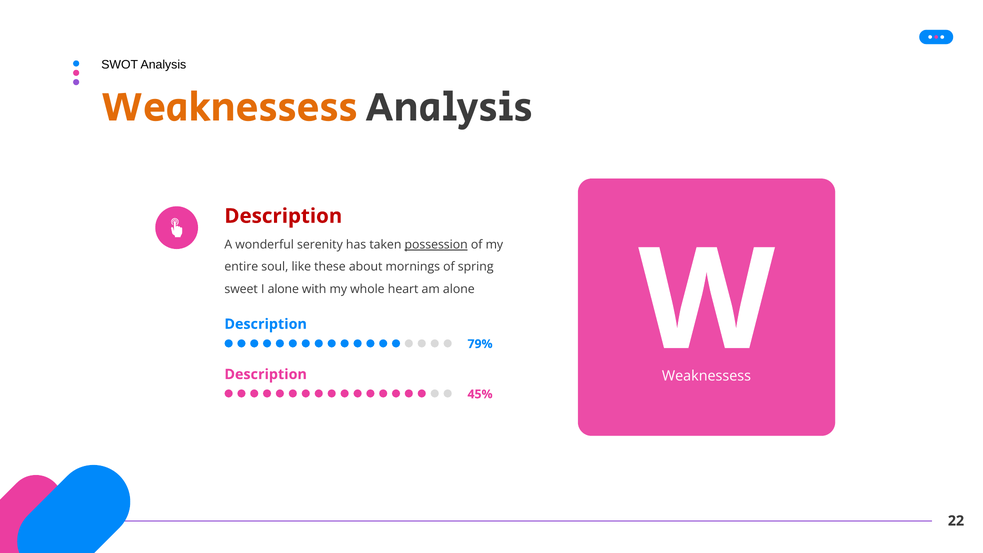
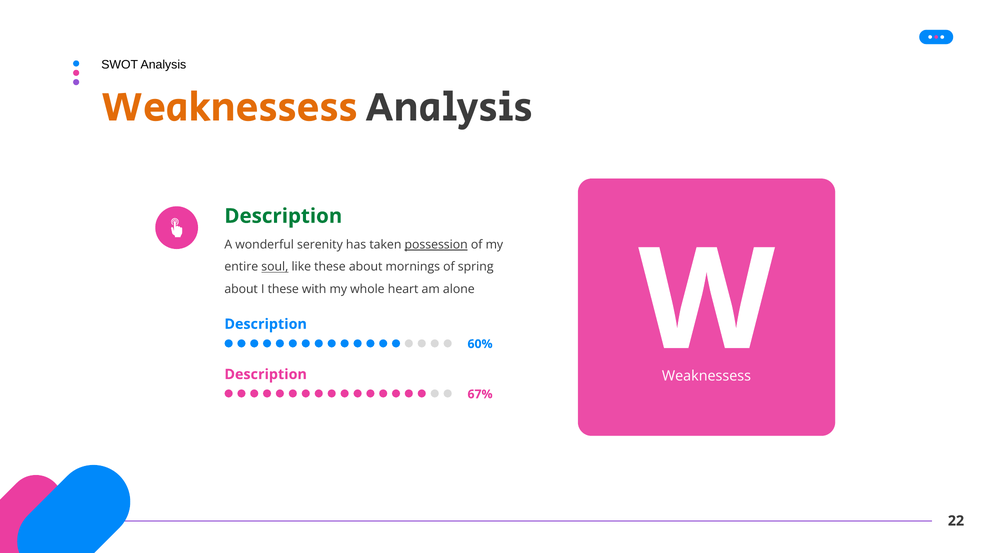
Description colour: red -> green (283, 216)
soul underline: none -> present (275, 267)
sweet: sweet -> about (241, 289)
I alone: alone -> these (283, 289)
79%: 79% -> 60% (480, 344)
45%: 45% -> 67% (480, 394)
